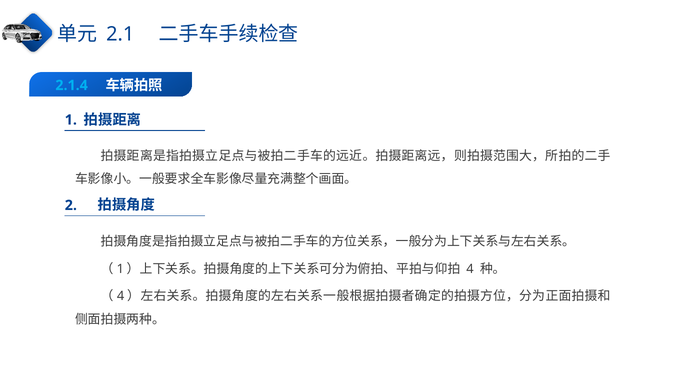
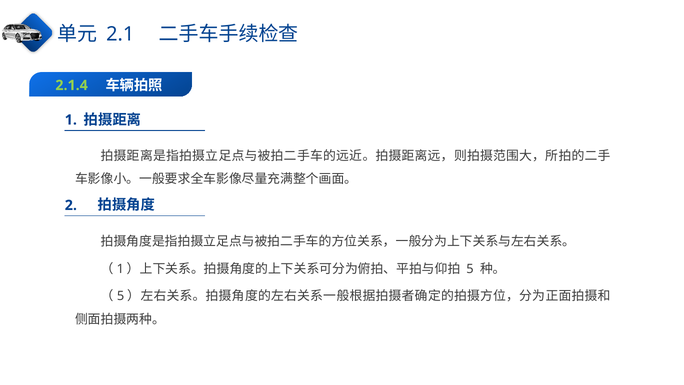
2.1.4 colour: light blue -> light green (72, 85)
4: 4 -> 5 (470, 269)
4: 4 -> 5 (121, 296)
